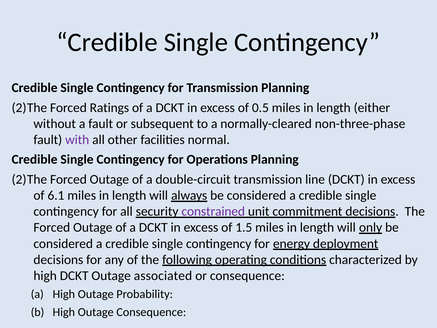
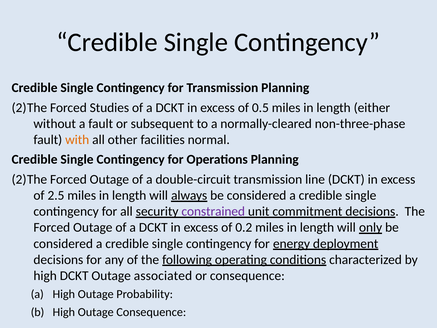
Ratings: Ratings -> Studies (109, 108)
with colour: purple -> orange (77, 140)
6.1: 6.1 -> 2.5 (56, 195)
1.5: 1.5 -> 0.2 (244, 227)
